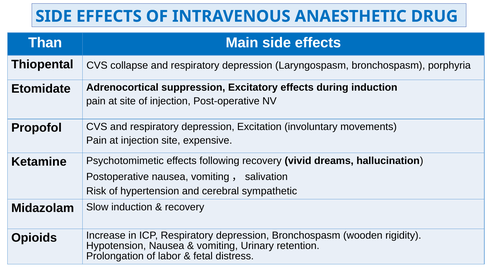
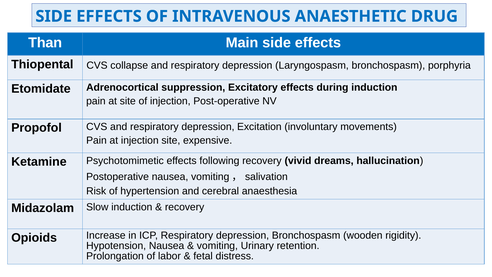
sympathetic: sympathetic -> anaesthesia (270, 191)
